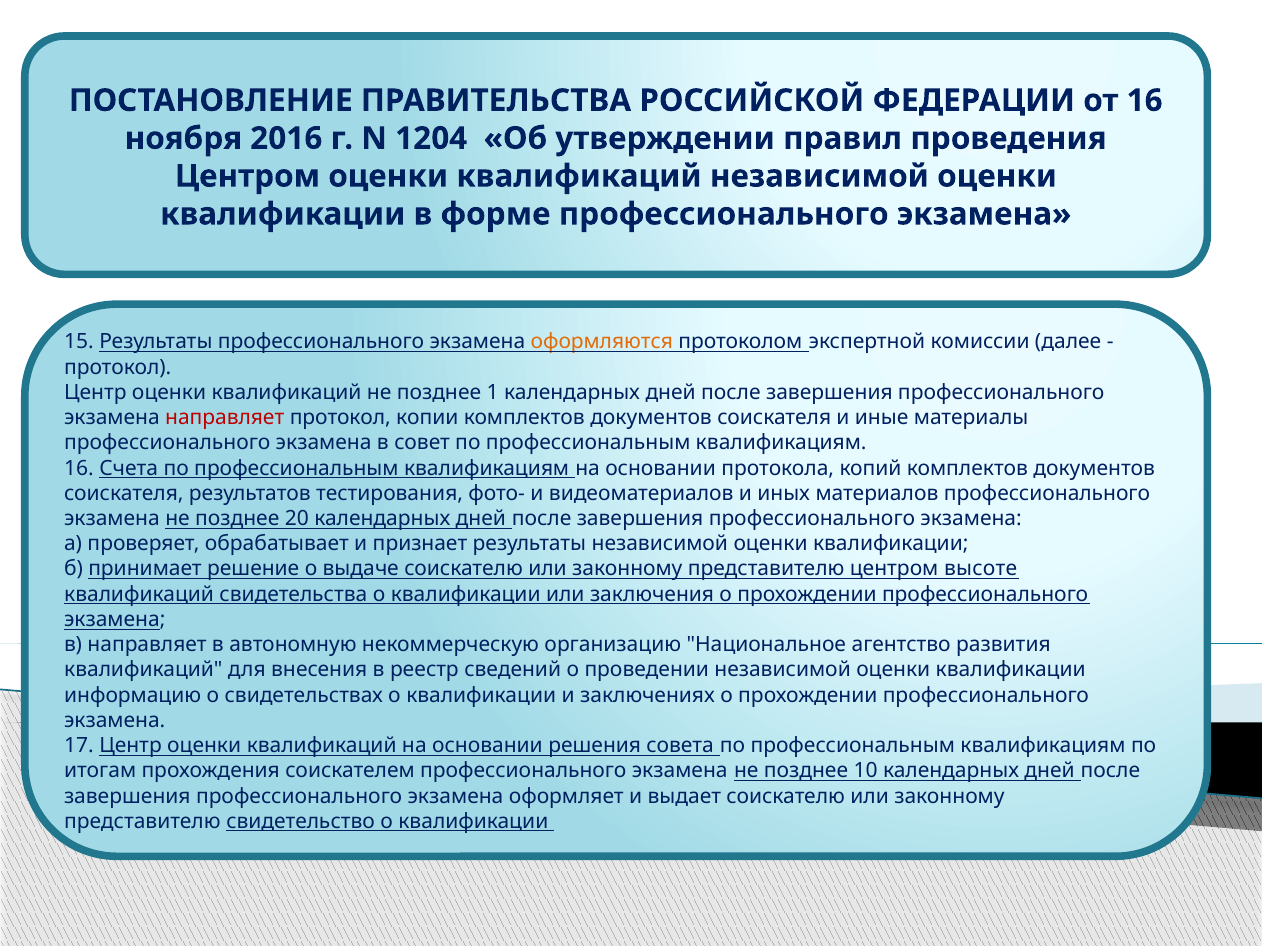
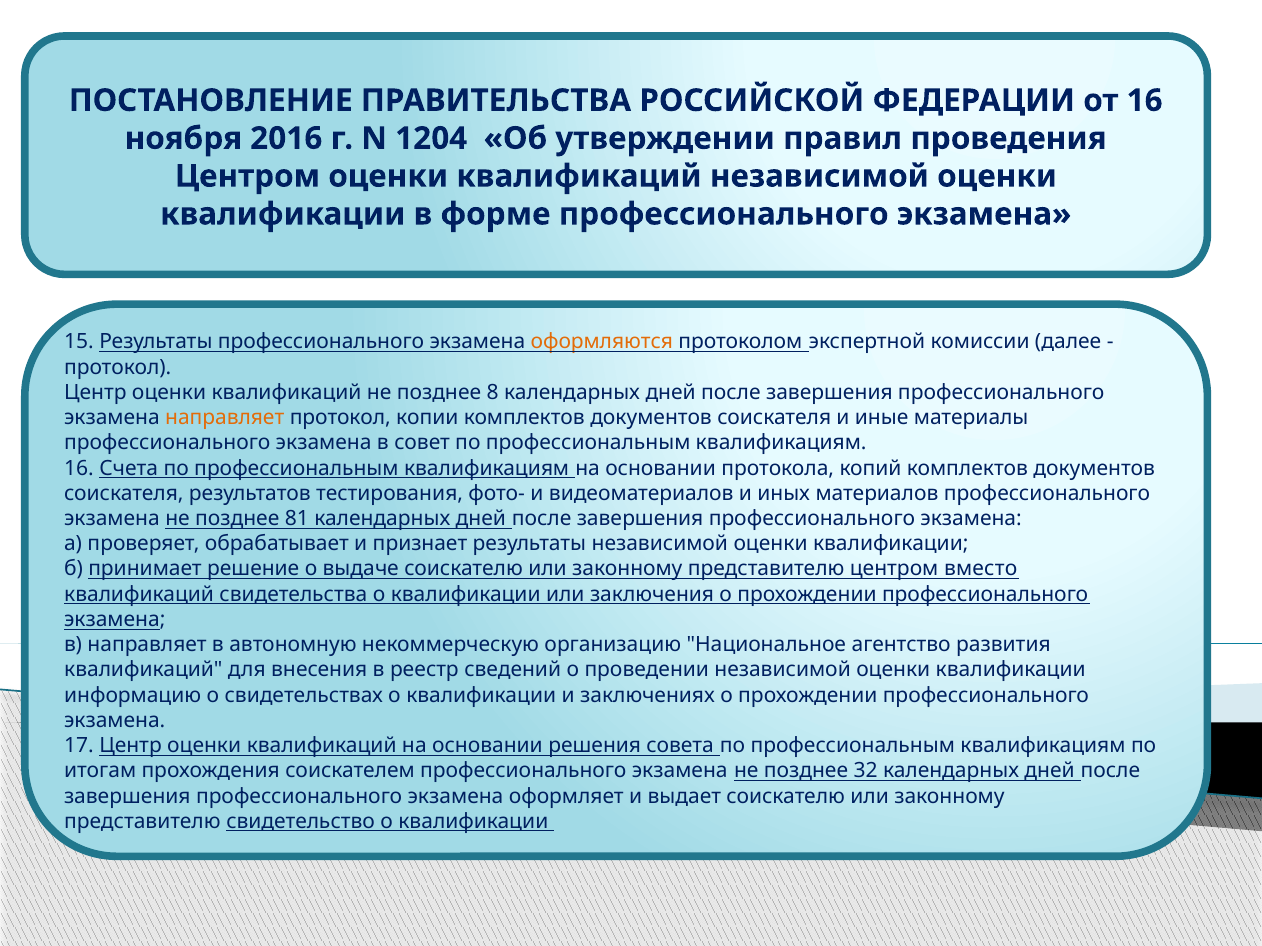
1: 1 -> 8 (493, 393)
направляет colour: red -> orange (225, 418)
20: 20 -> 81 (297, 519)
высоте: высоте -> вместо (981, 569)
10: 10 -> 32 (866, 771)
